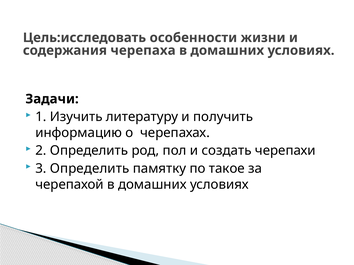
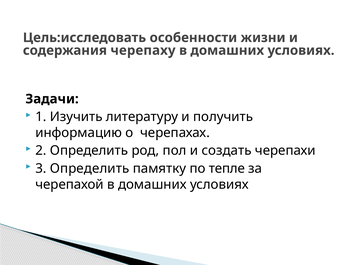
черепаха: черепаха -> черепаху (143, 51)
такое: такое -> тепле (227, 169)
